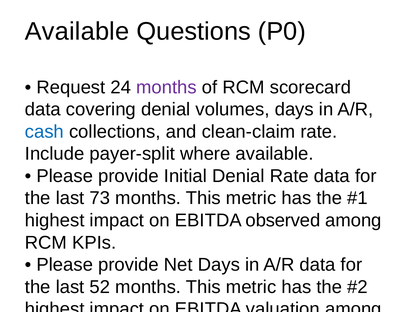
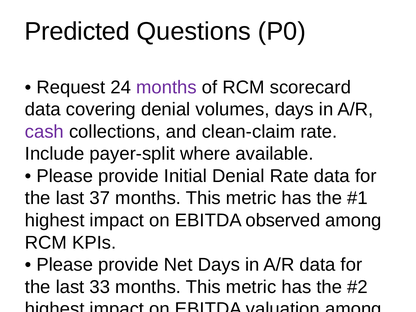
Available: Available -> Predicted (77, 32)
cash colour: blue -> purple (44, 132)
73: 73 -> 37 (100, 198)
52: 52 -> 33 (100, 287)
